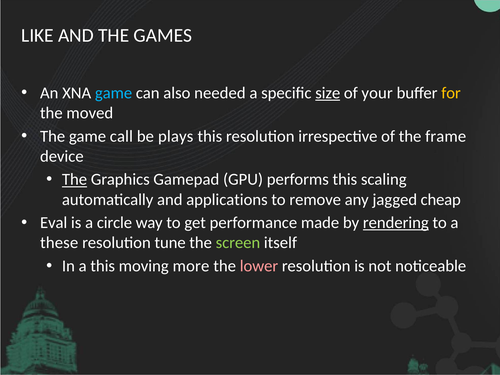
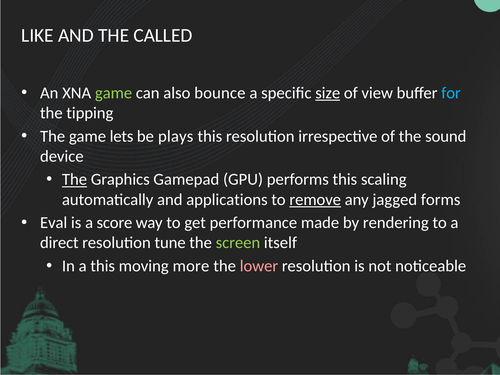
GAMES: GAMES -> CALLED (163, 36)
game colour: light blue -> light green (114, 93)
needed: needed -> bounce (220, 93)
your: your -> view (377, 93)
for colour: yellow -> light blue (451, 93)
moved: moved -> tipping (90, 113)
call: call -> lets (122, 136)
frame: frame -> sound (446, 136)
remove underline: none -> present (315, 199)
cheap: cheap -> forms (441, 199)
circle: circle -> score (114, 223)
rendering underline: present -> none (396, 223)
these: these -> direct (59, 243)
